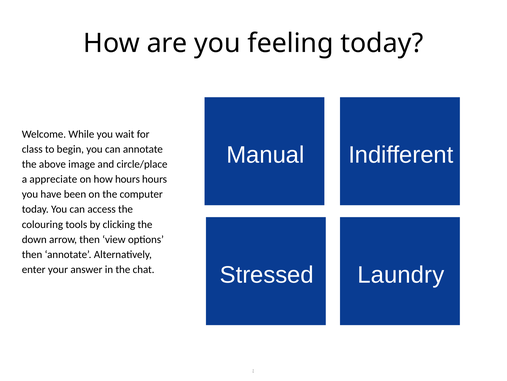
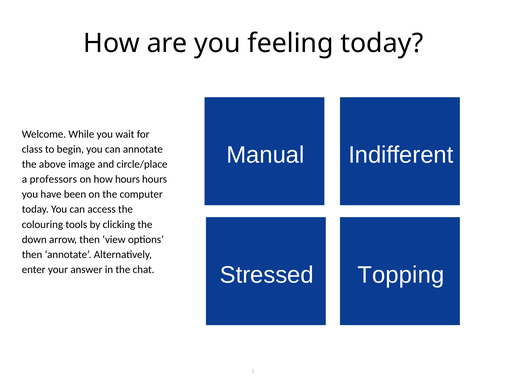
appreciate: appreciate -> professors (53, 179)
Laundry: Laundry -> Topping (401, 274)
